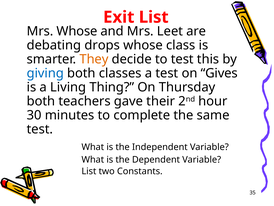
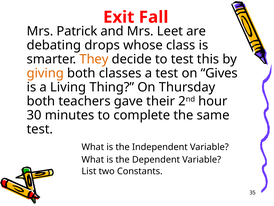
Exit List: List -> Fall (154, 17)
Mrs Whose: Whose -> Patrick (77, 31)
giving colour: blue -> orange (45, 73)
